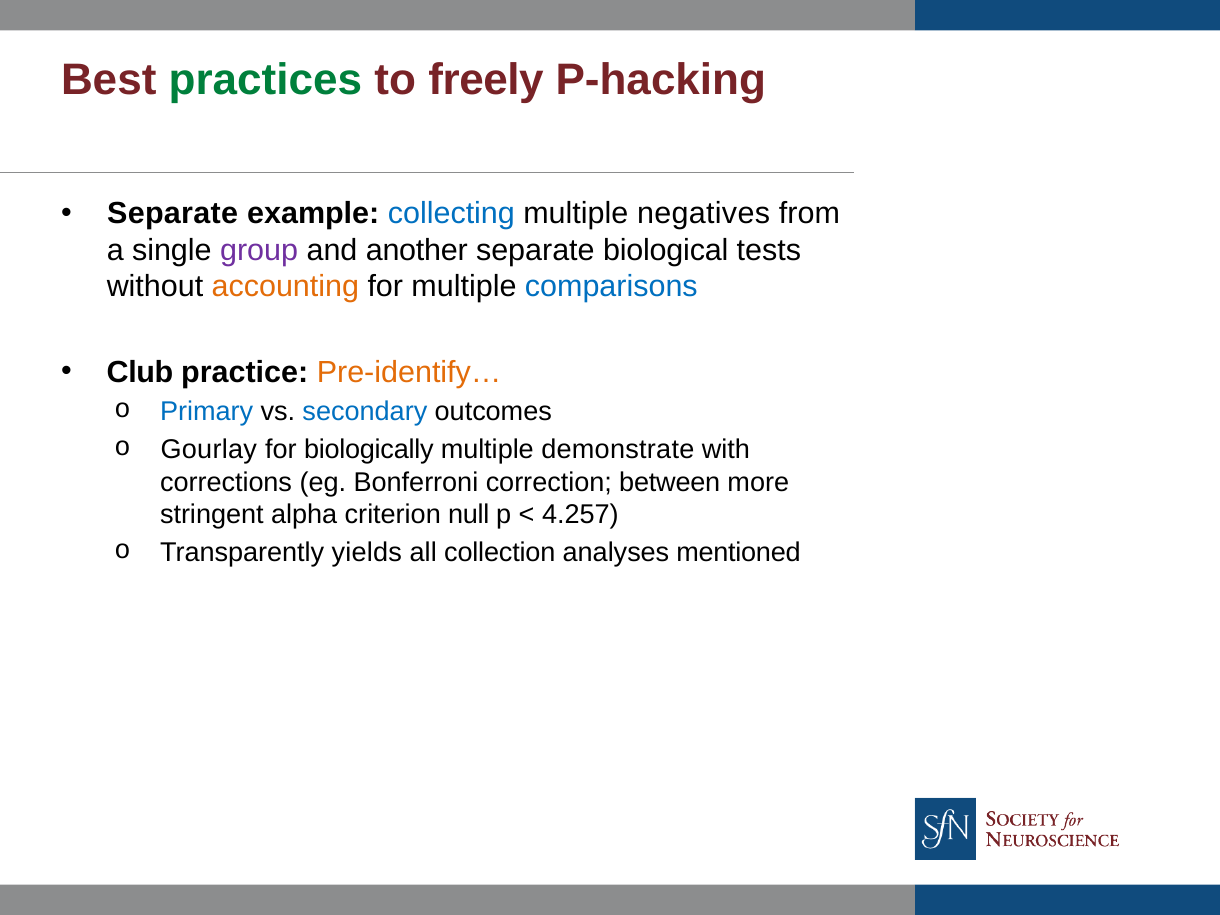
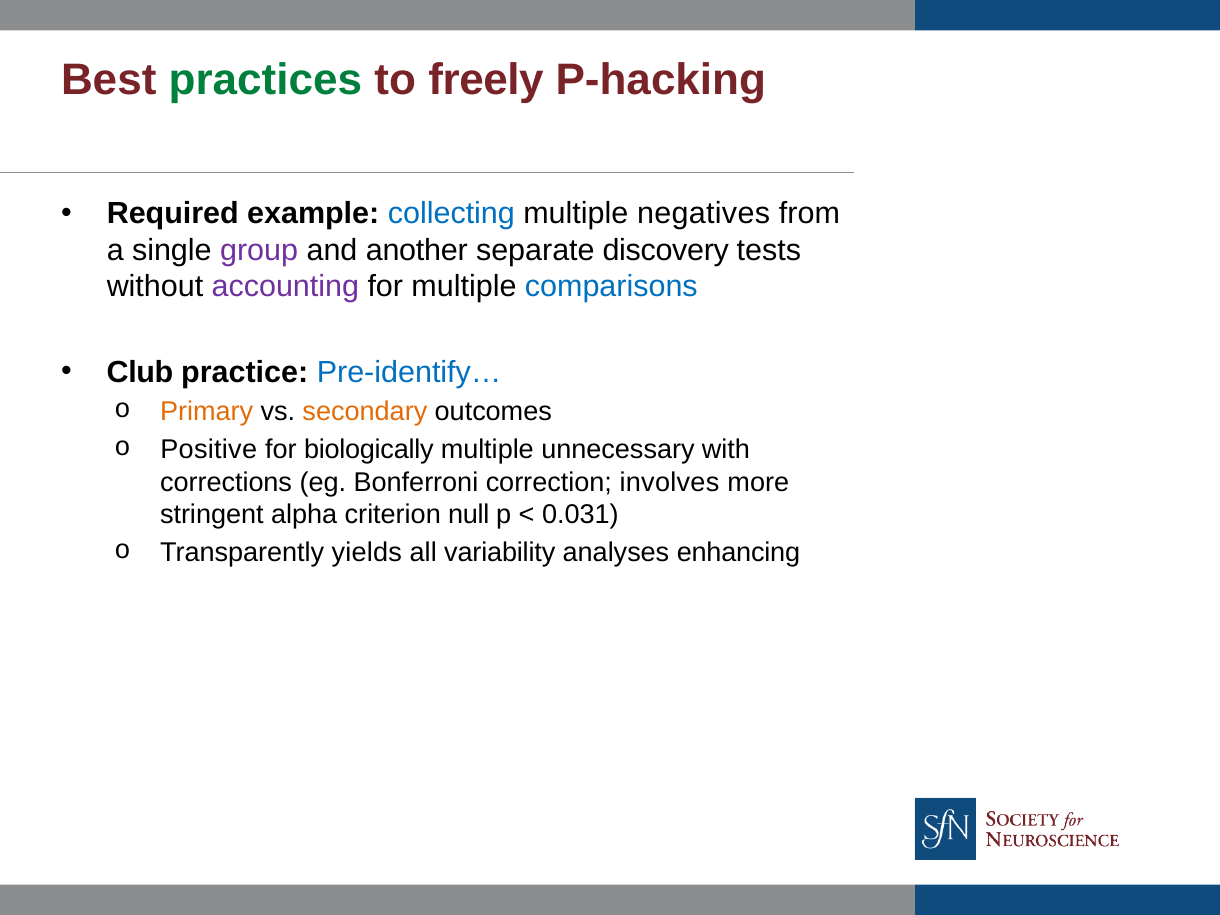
Separate: Separate -> Required (173, 214)
biological: biological -> discovery (666, 250)
accounting colour: orange -> purple (285, 287)
Pre-identify… colour: orange -> blue (409, 372)
Primary colour: blue -> orange (207, 412)
secondary colour: blue -> orange (365, 412)
Gourlay: Gourlay -> Positive (209, 450)
demonstrate: demonstrate -> unnecessary (618, 450)
between: between -> involves (669, 482)
4.257: 4.257 -> 0.031 (580, 515)
collection: collection -> variability (500, 553)
mentioned: mentioned -> enhancing (738, 553)
